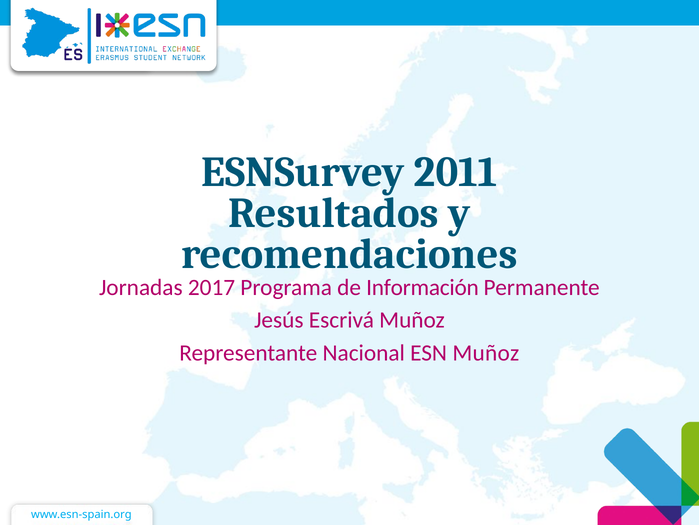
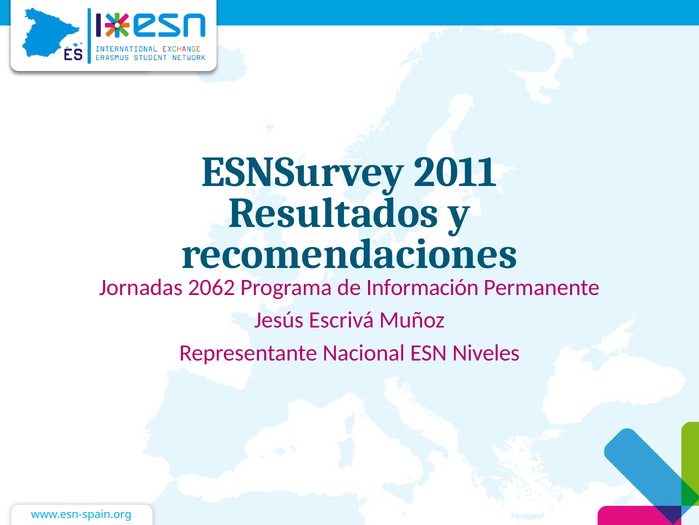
2017: 2017 -> 2062 (212, 287)
ESN Muñoz: Muñoz -> Niveles (486, 352)
